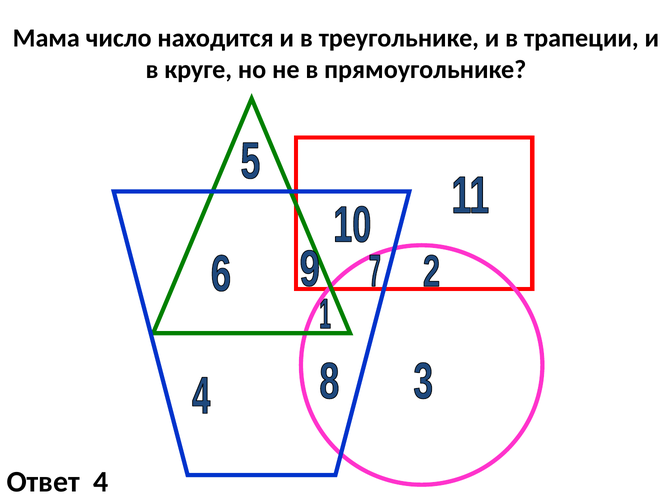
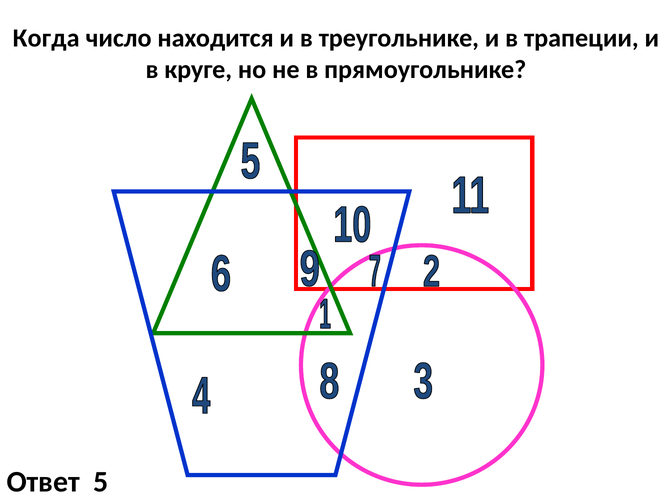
Мама: Мама -> Когда (46, 38)
4: 4 -> 5 (101, 482)
